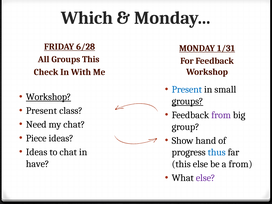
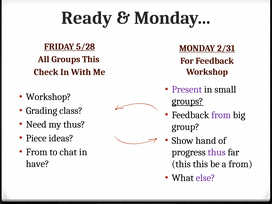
Which: Which -> Ready (87, 18)
6/28: 6/28 -> 5/28 (86, 47)
1/31: 1/31 -> 2/31 (226, 48)
Present colour: blue -> purple (187, 90)
Workshop underline: present -> none (48, 97)
Present: Present -> Grading (42, 111)
my chat: chat -> thus (74, 124)
Ideas: Ideas -> From (37, 152)
thus colour: blue -> purple (217, 152)
this else: else -> this (200, 164)
